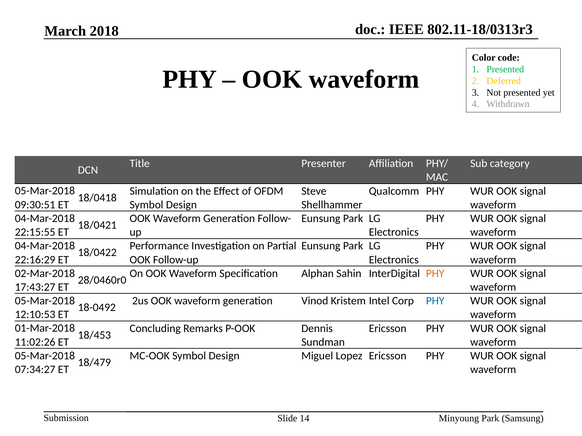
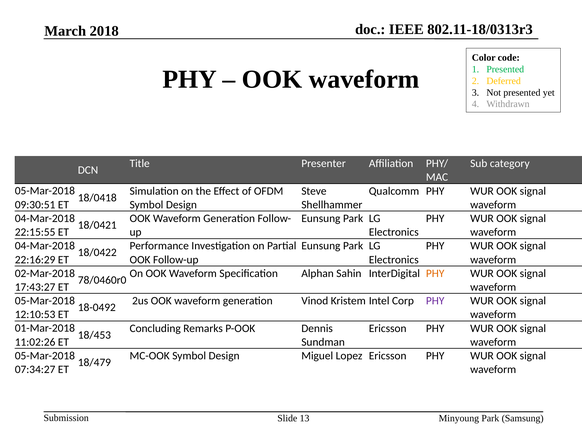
28/0460r0: 28/0460r0 -> 78/0460r0 (102, 280)
PHY colour: blue -> purple (435, 301)
14: 14 -> 13 (305, 419)
